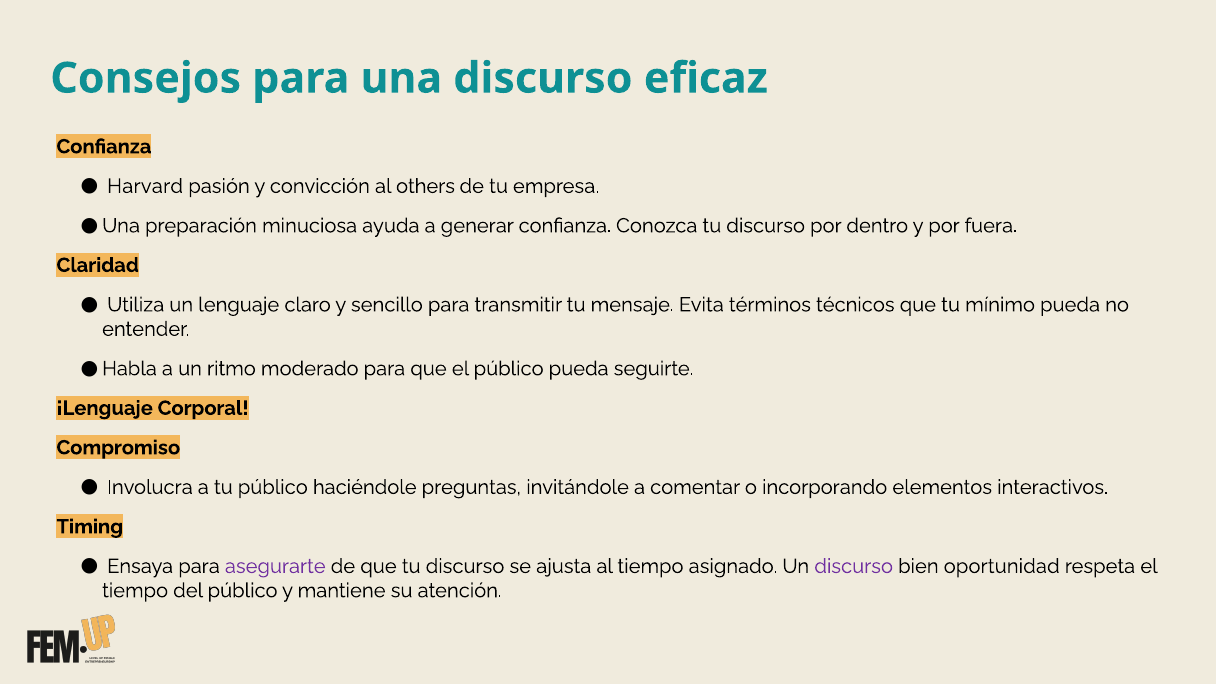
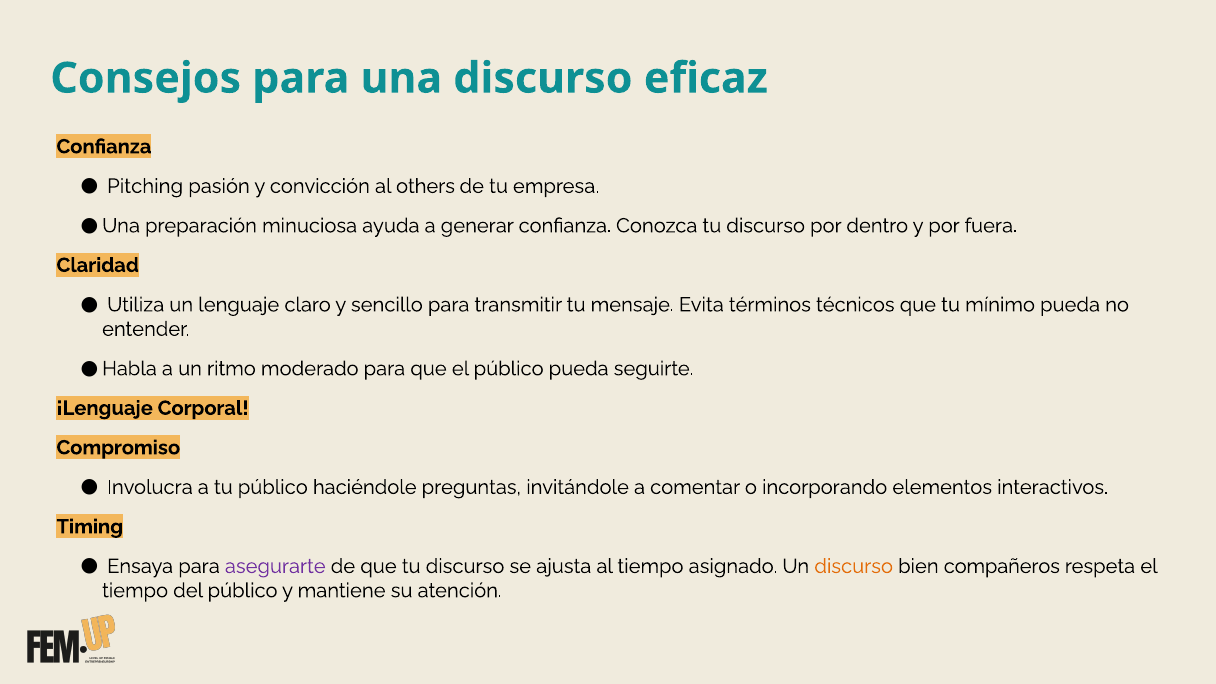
Harvard: Harvard -> Pitching (145, 186)
discurso colour: purple -> orange (854, 566)
oportunidad: oportunidad -> compañeros (1002, 566)
